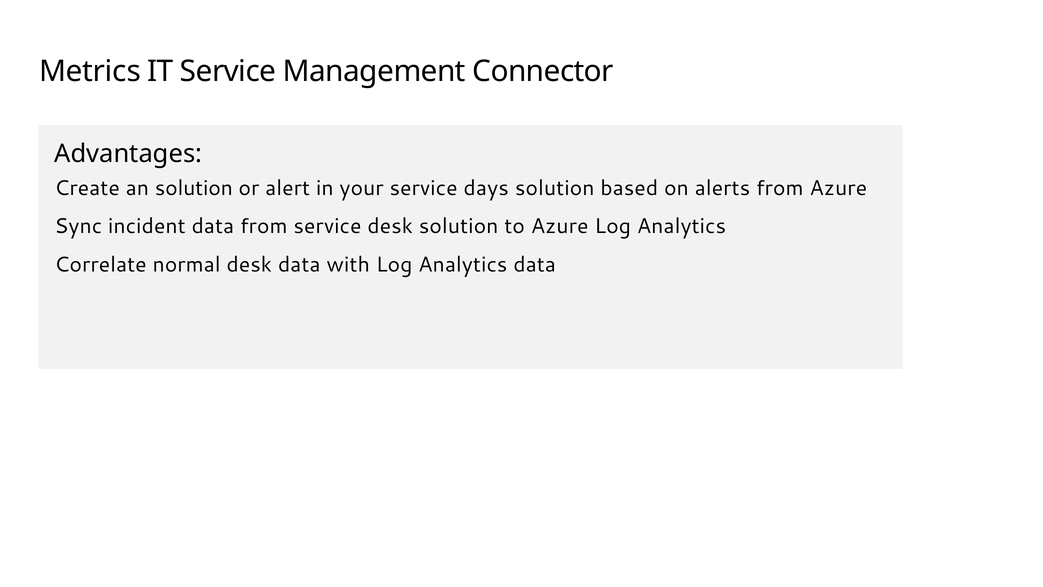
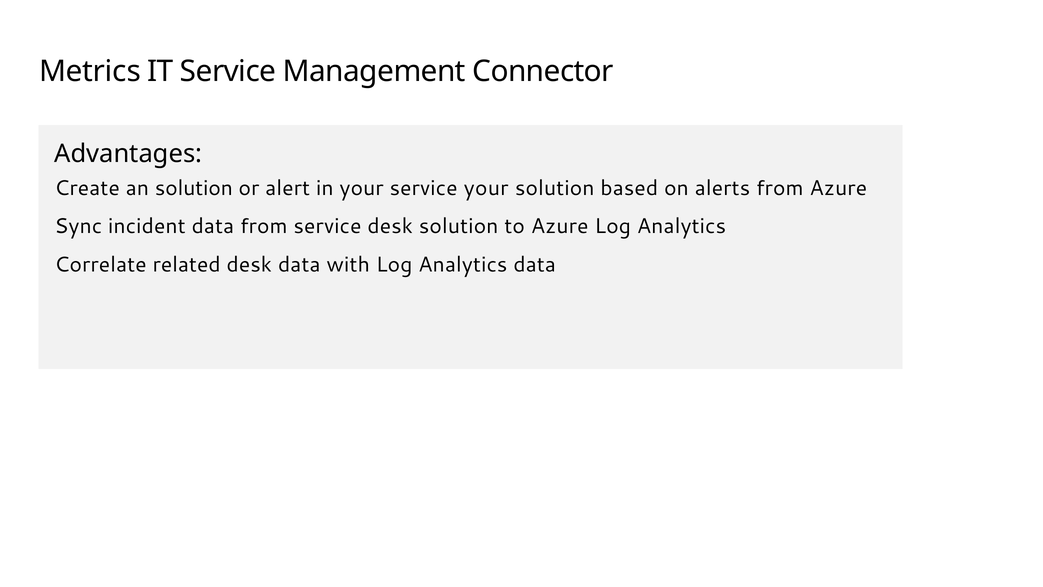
service days: days -> your (486, 188)
normal: normal -> related (187, 265)
